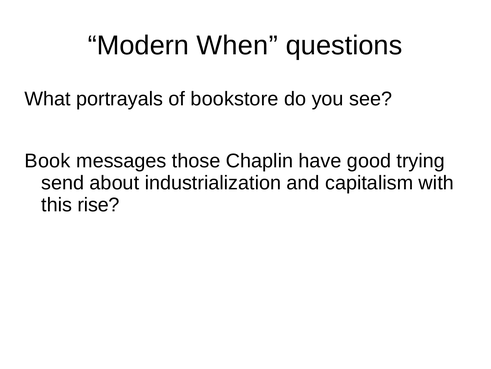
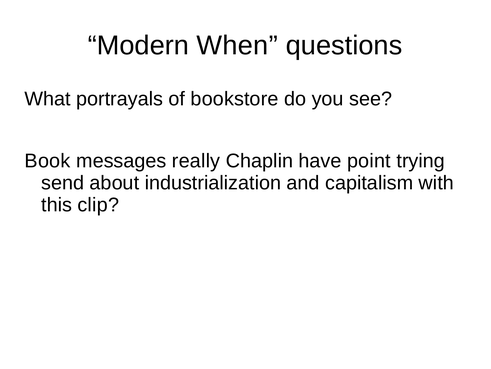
those: those -> really (196, 160)
good: good -> point (369, 160)
rise: rise -> clip (98, 205)
